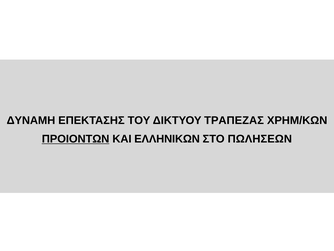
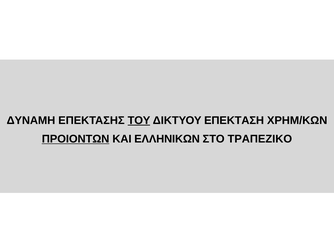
ΤΟΥ underline: none -> present (139, 120)
ΤΡΑΠΕΖΑΣ: ΤΡΑΠΕΖΑΣ -> ΕΠΕΚΤΑΣΗ (234, 120)
ΠΩΛΗΣΕΩΝ: ΠΩΛΗΣΕΩΝ -> ΤΡΑΠΕΖΙΚΟ (260, 139)
